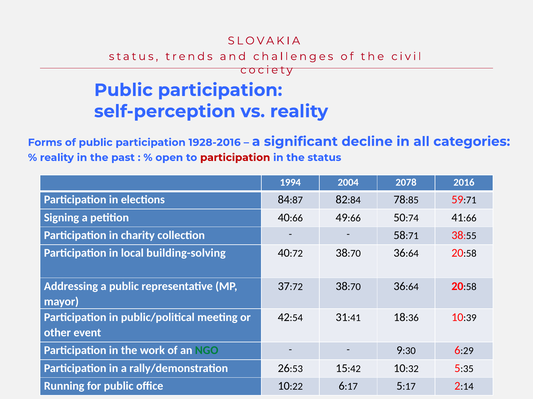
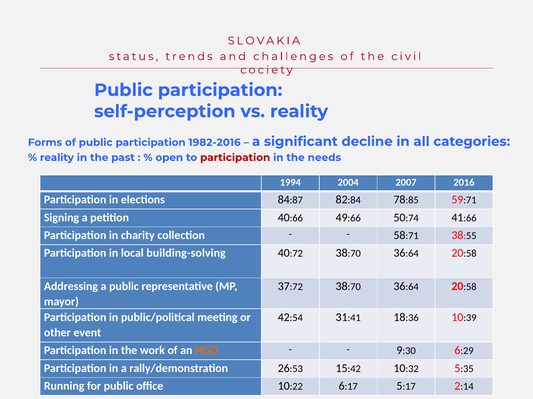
1928-2016: 1928-2016 -> 1982-2016 (215, 143)
the status: status -> needs (324, 158)
2078: 2078 -> 2007 (406, 183)
NGO colour: green -> orange (207, 351)
